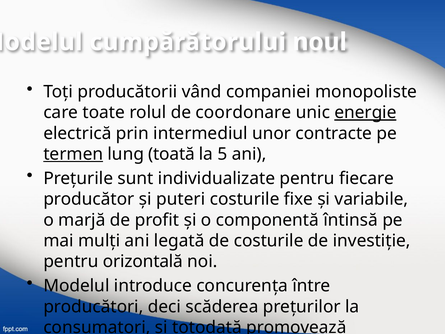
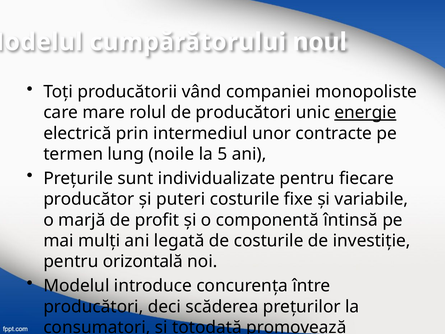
toate: toate -> mare (104, 112)
de coordonare: coordonare -> producători (243, 112)
termen underline: present -> none (73, 154)
toată: toată -> noile (171, 154)
